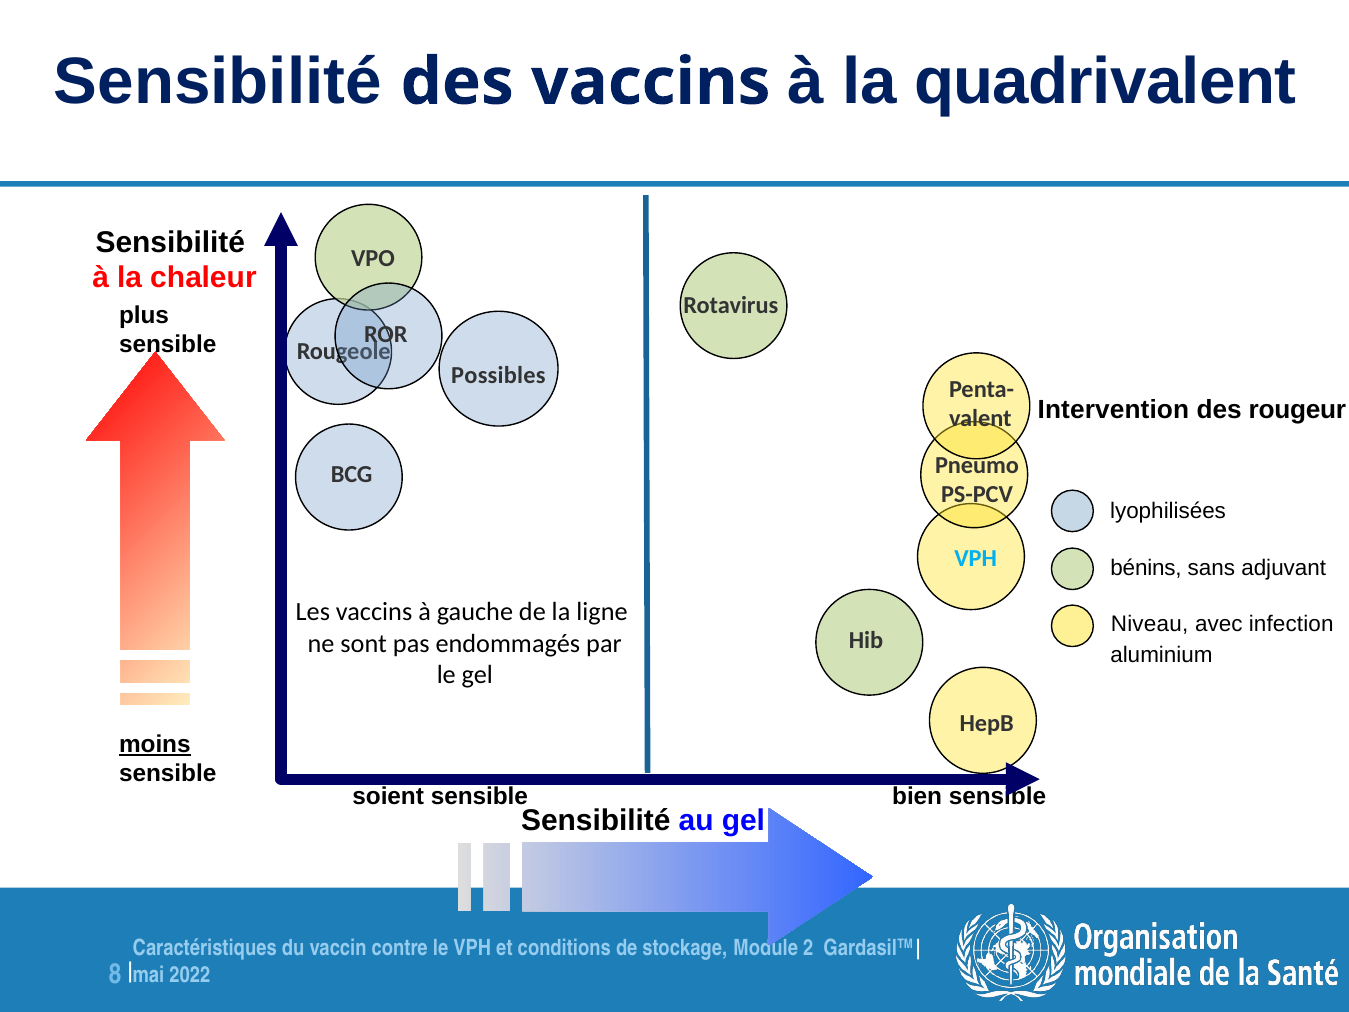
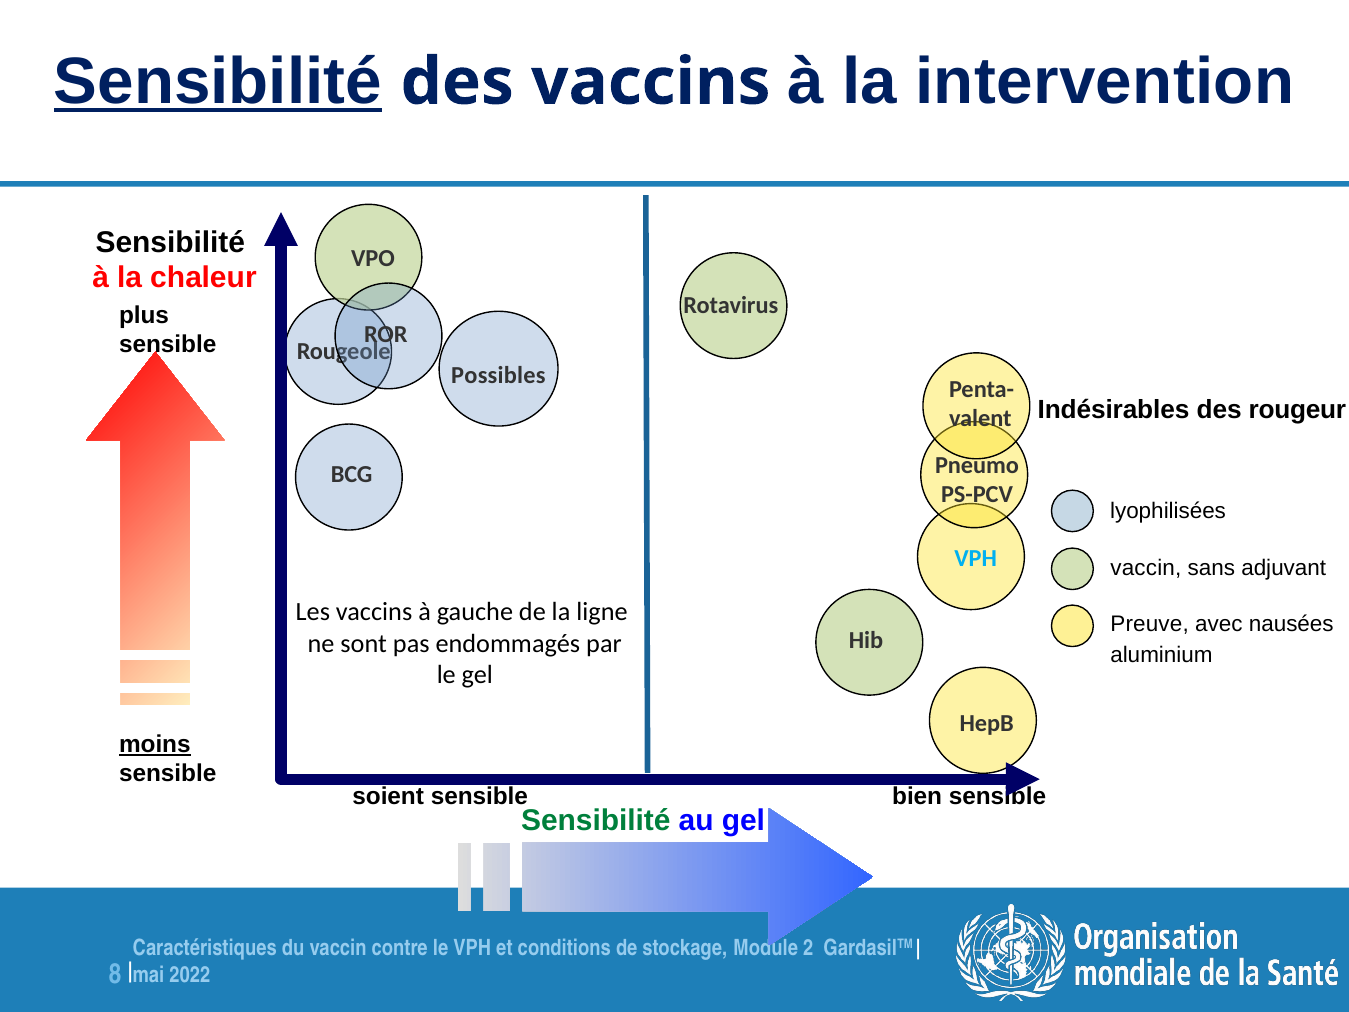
Sensibilité underline: none -> present (218, 82)
quadrivalent: quadrivalent -> intervention (1105, 82)
Intervention: Intervention -> Indésirables (1113, 409)
bénins: bénins -> vaccin (1146, 568)
Niveau: Niveau -> Preuve (1150, 624)
infection: infection -> nausées (1291, 624)
Sensibilité colour: black -> green (596, 820)
